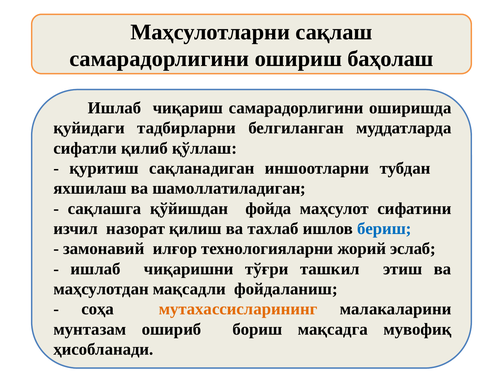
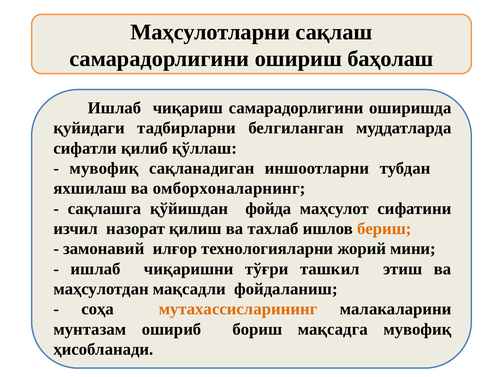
қуритиш: қуритиш -> мувофиқ (104, 168)
шамоллатиладиган: шамоллатиладиган -> омборхоналарнинг (229, 189)
бериш colour: blue -> orange (384, 229)
эслаб: эслаб -> мини (413, 249)
